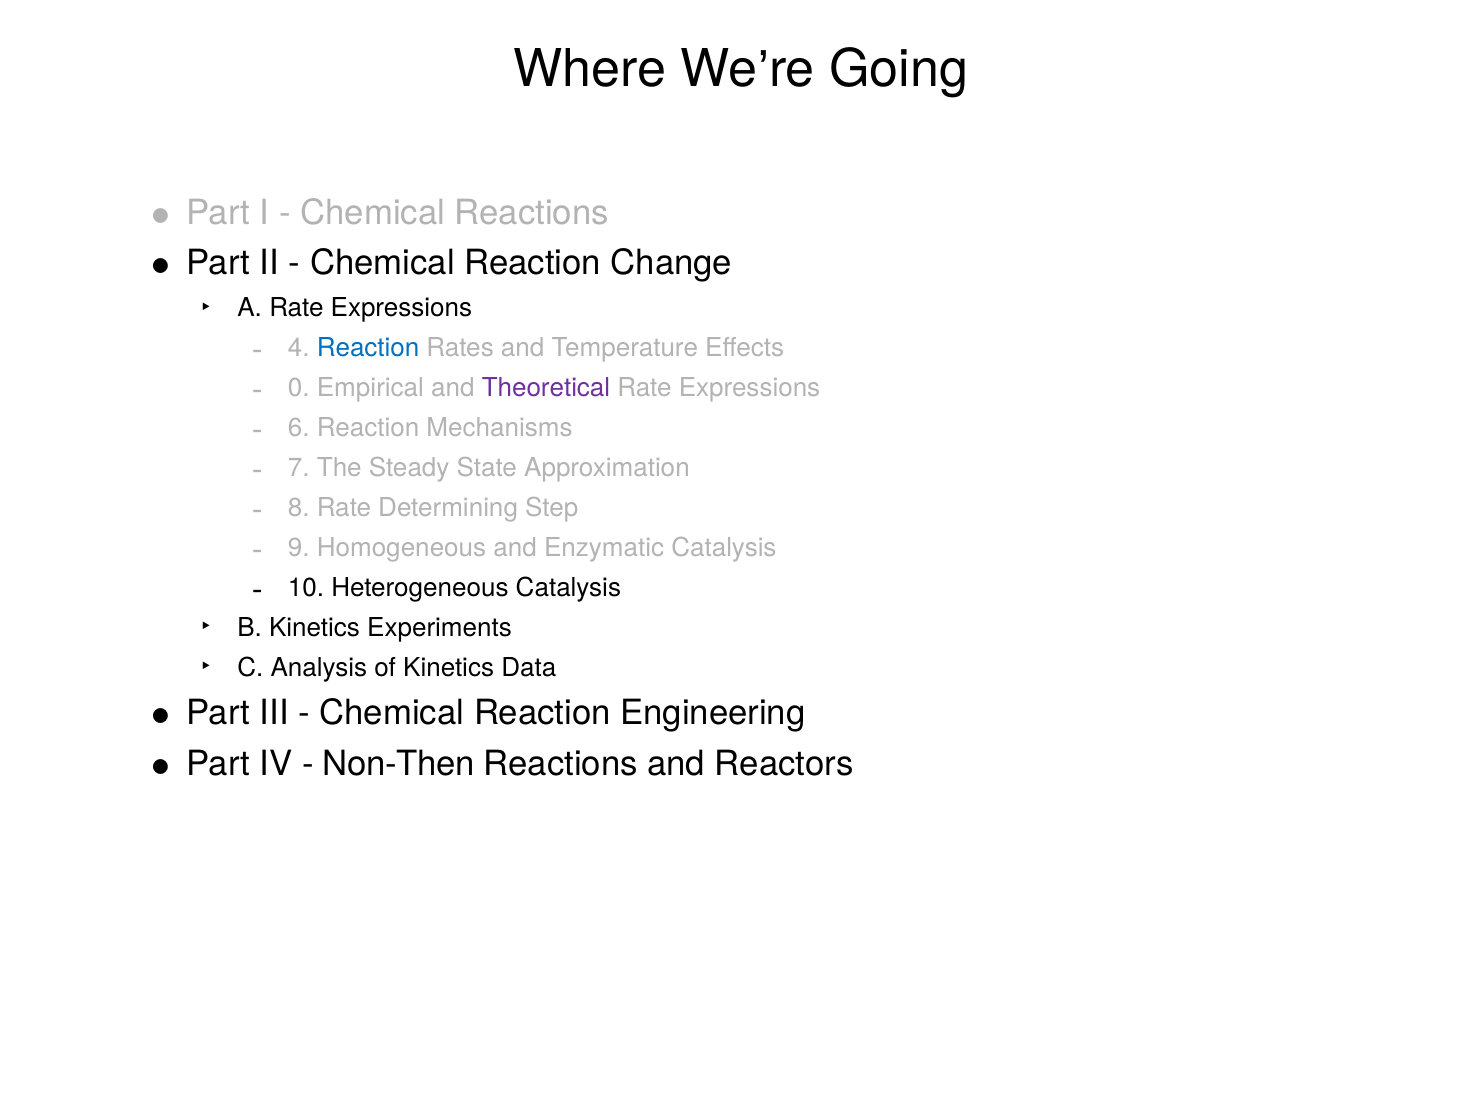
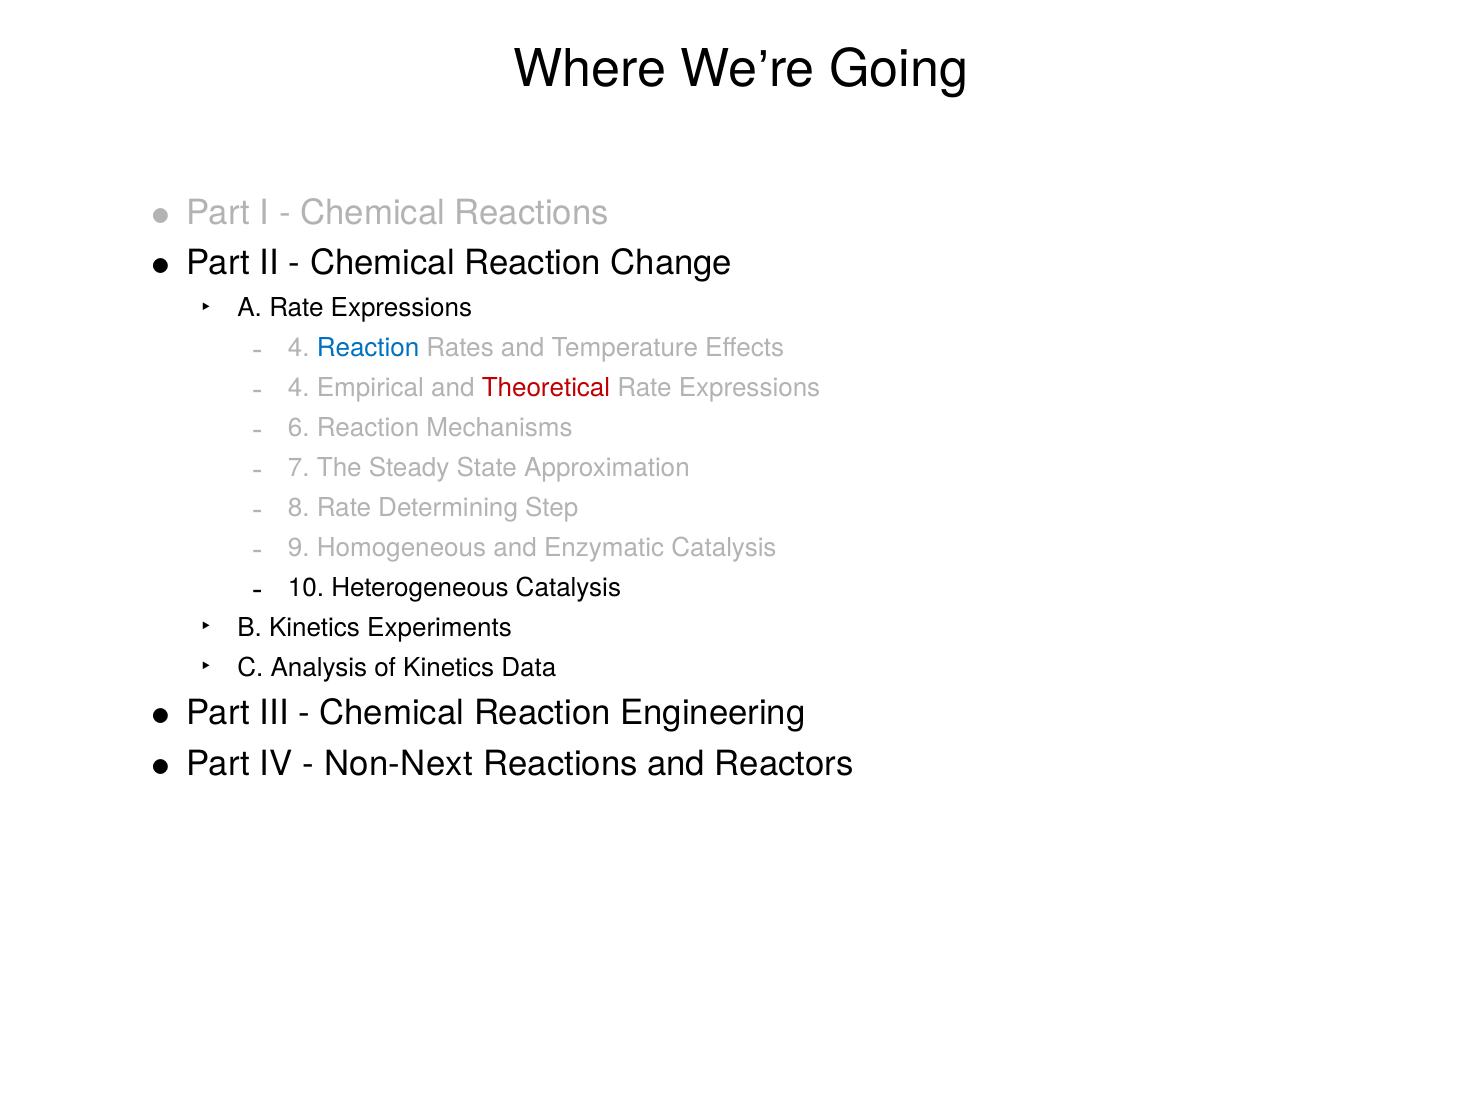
0: 0 -> 4 (299, 388)
Theoretical colour: purple -> red (546, 388)
Non-Then: Non-Then -> Non-Next (399, 764)
